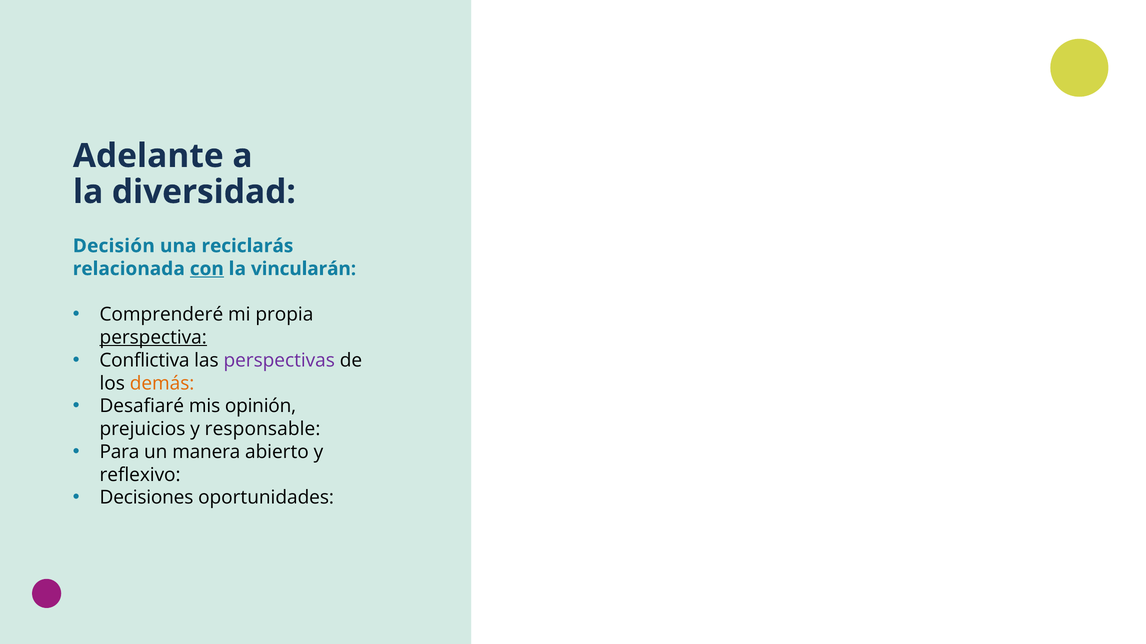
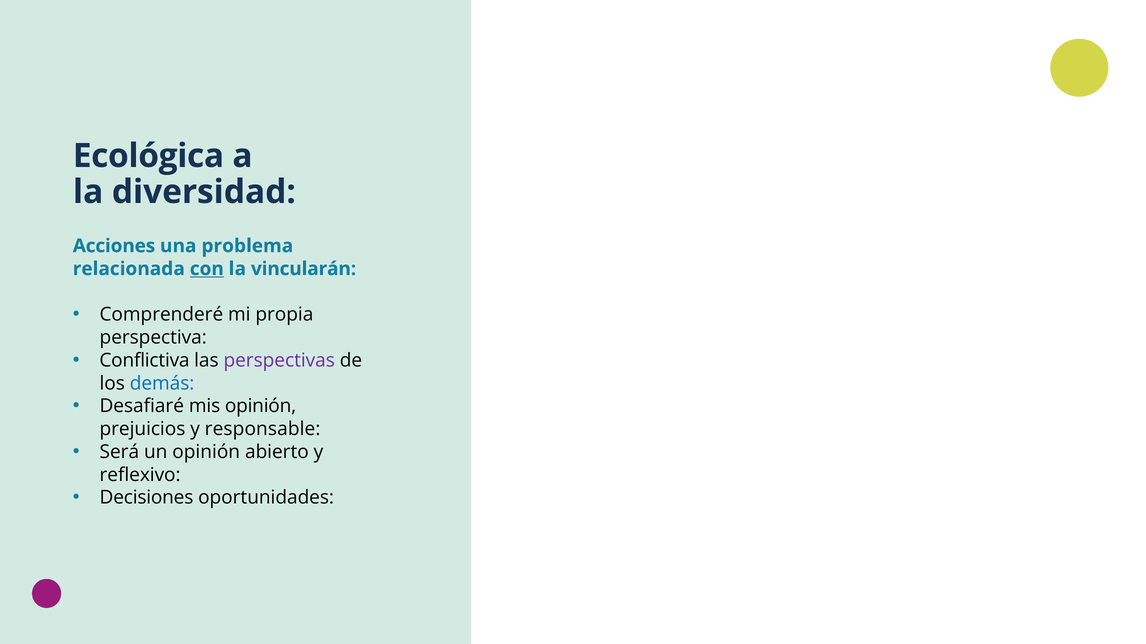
Adelante: Adelante -> Ecológica (148, 156)
Decisión: Decisión -> Acciones (114, 246)
reciclarás: reciclarás -> problema (247, 246)
perspectiva underline: present -> none (153, 338)
demás colour: orange -> blue (162, 384)
Para: Para -> Será (119, 452)
un manera: manera -> opinión (206, 452)
